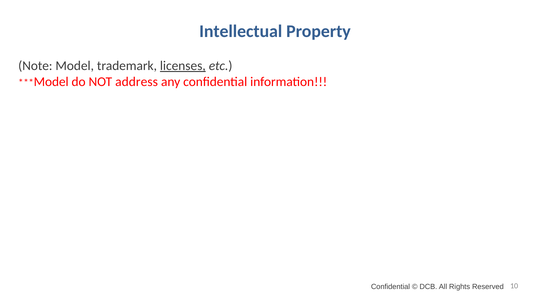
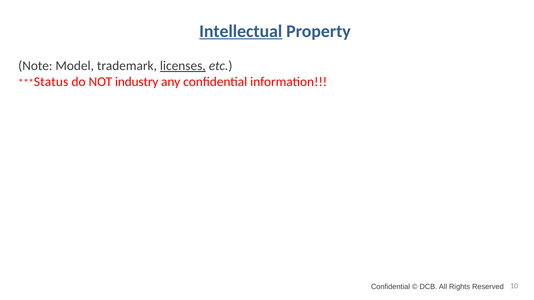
Intellectual underline: none -> present (241, 31)
Model: Model -> Status (51, 82)
address: address -> industry (137, 82)
